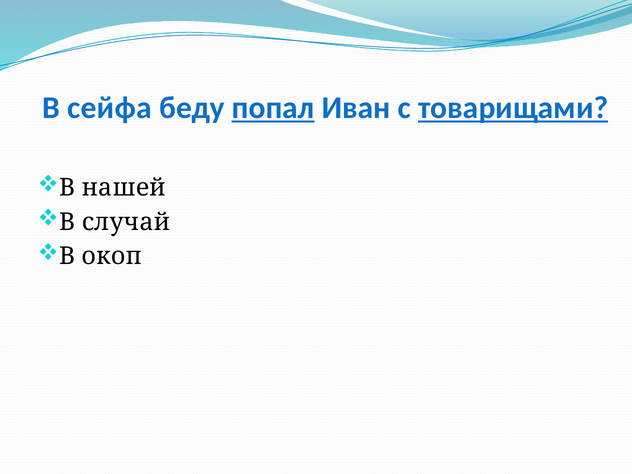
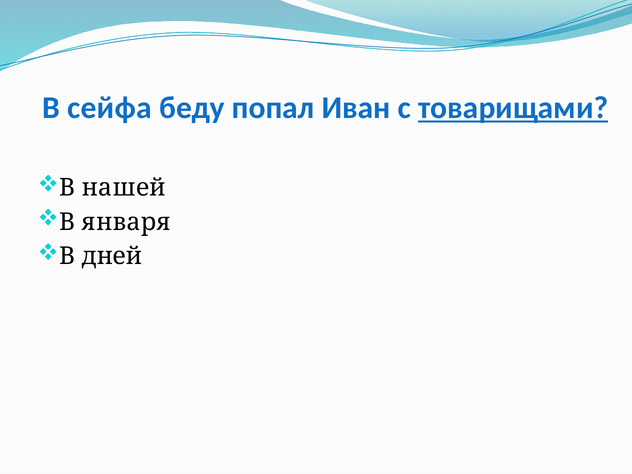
попал underline: present -> none (273, 108)
случай: случай -> января (126, 222)
окоп: окоп -> дней (112, 256)
